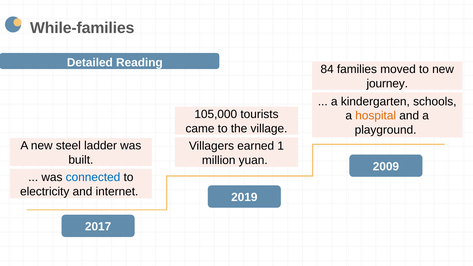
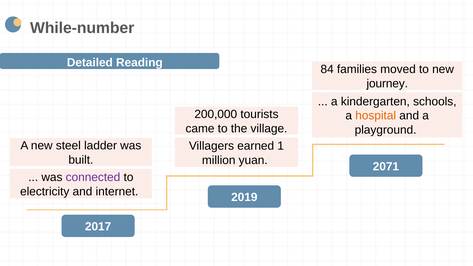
While-families: While-families -> While-number (82, 28)
105,000: 105,000 -> 200,000 (216, 114)
2009: 2009 -> 2071 (386, 167)
connected colour: blue -> purple (93, 177)
